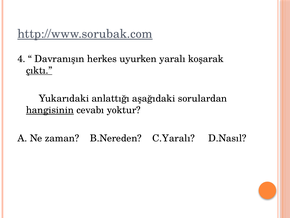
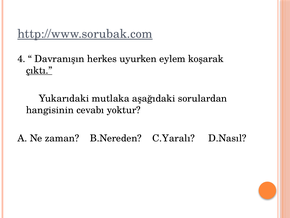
yaralı: yaralı -> eylem (172, 59)
anlattığı: anlattığı -> mutlaka (111, 98)
hangisinin underline: present -> none (50, 110)
